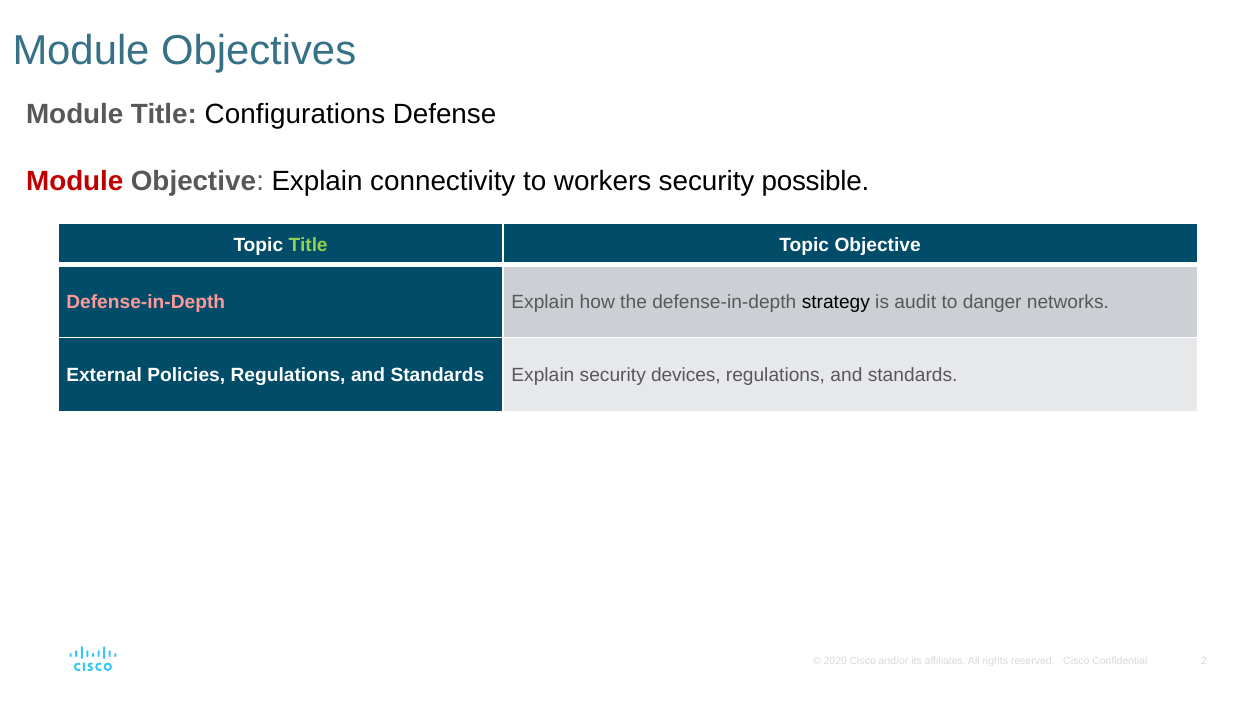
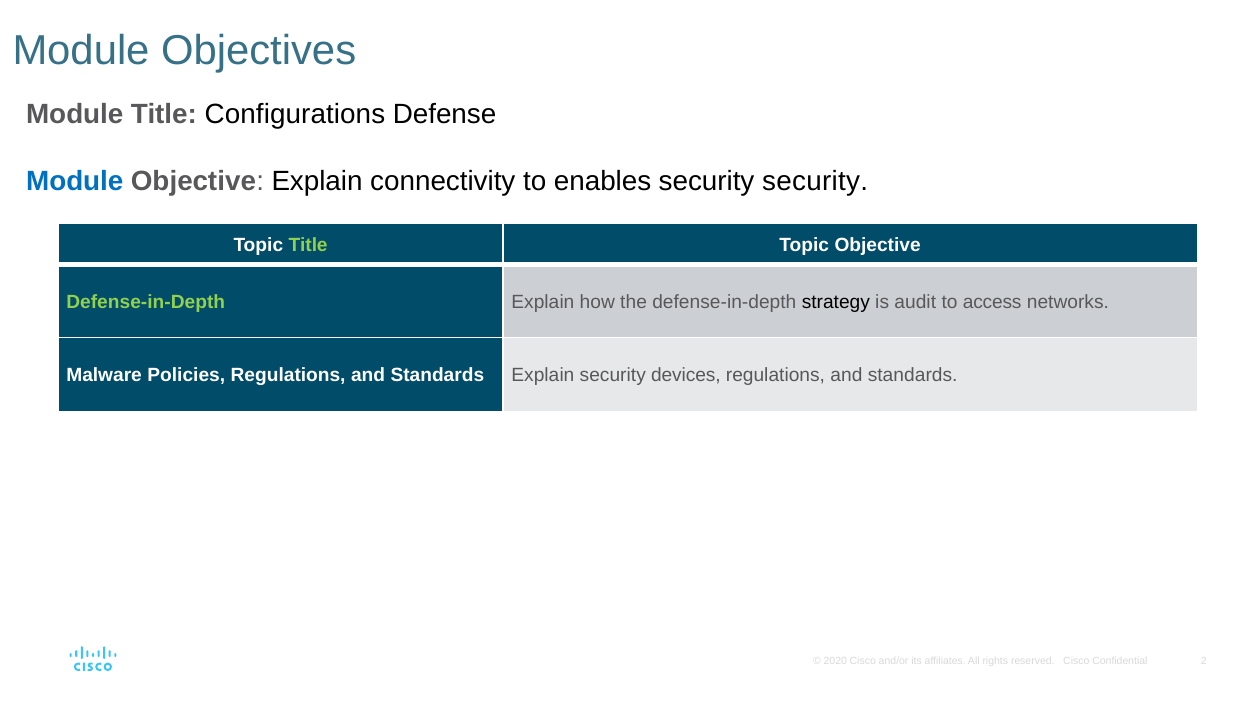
Module colour: red -> blue (75, 181)
workers: workers -> enables (603, 181)
security possible: possible -> security (815, 181)
Defense-in-Depth colour: pink -> light green (146, 302)
danger: danger -> access (992, 302)
External: External -> Malware (104, 376)
